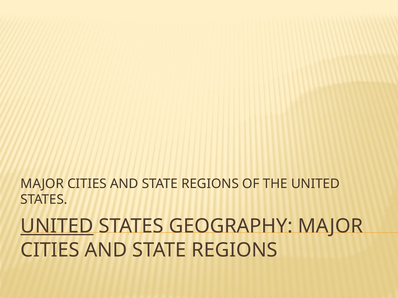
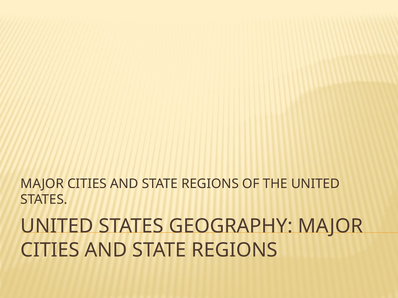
UNITED underline: present -> none (57, 227)
